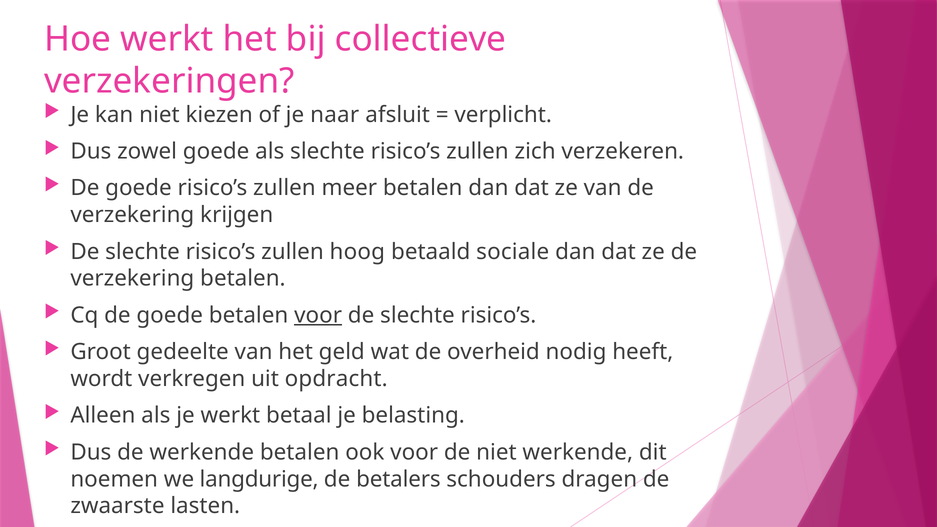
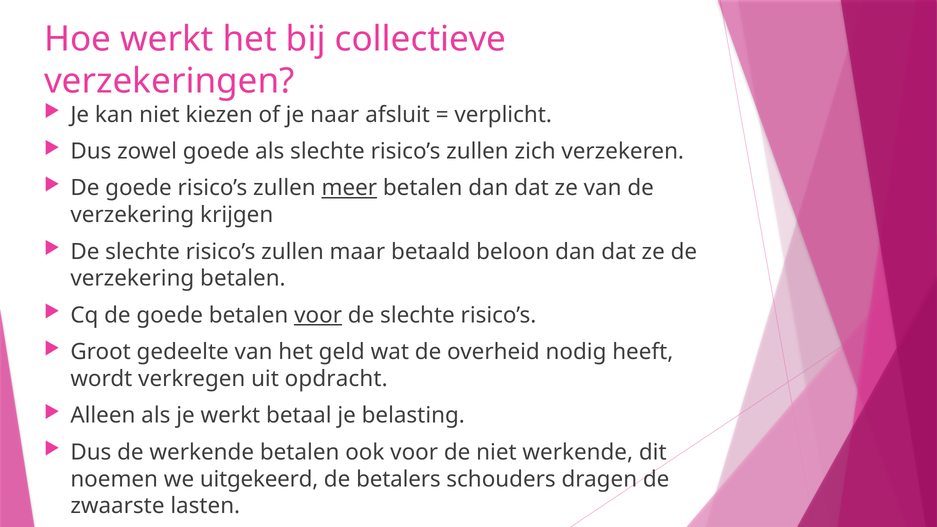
meer underline: none -> present (349, 188)
hoog: hoog -> maar (357, 252)
sociale: sociale -> beloon (513, 252)
langdurige: langdurige -> uitgekeerd (259, 479)
